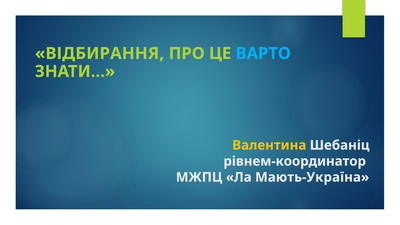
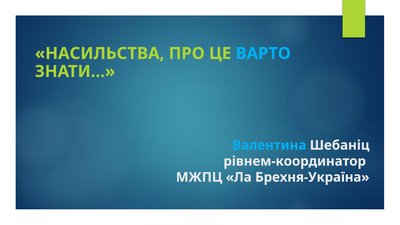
ВІДБИРАННЯ: ВІДБИРАННЯ -> НАСИЛЬСТВА (100, 53)
Валентина colour: yellow -> light blue (269, 145)
Мають-Україна: Мають-Україна -> Брехня-Україна (312, 177)
